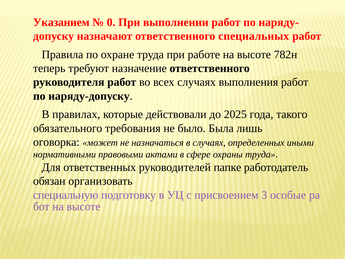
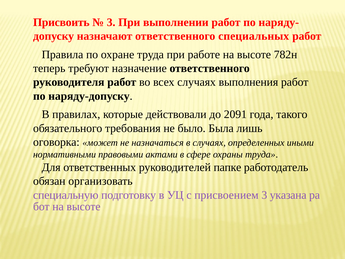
Указанием: Указанием -> Присвоить (61, 22)
0: 0 -> 3 (111, 22)
2025: 2025 -> 2091 (235, 114)
особые: особые -> указана (288, 195)
